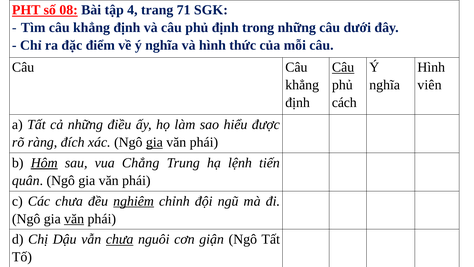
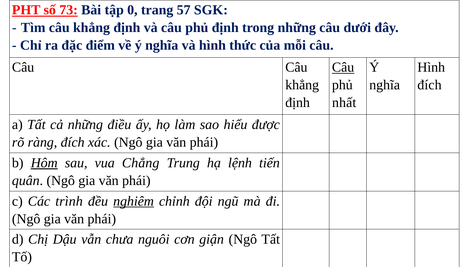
08: 08 -> 73 (69, 10)
4: 4 -> 0 (132, 10)
71: 71 -> 57 (184, 10)
viên: viên -> đích (429, 85)
cách: cách -> nhất (344, 103)
gia underline: present -> none (154, 142)
Các chưa: chưa -> trình (69, 201)
văn underline: present -> none (74, 218)
chưa underline: present -> none (120, 239)
